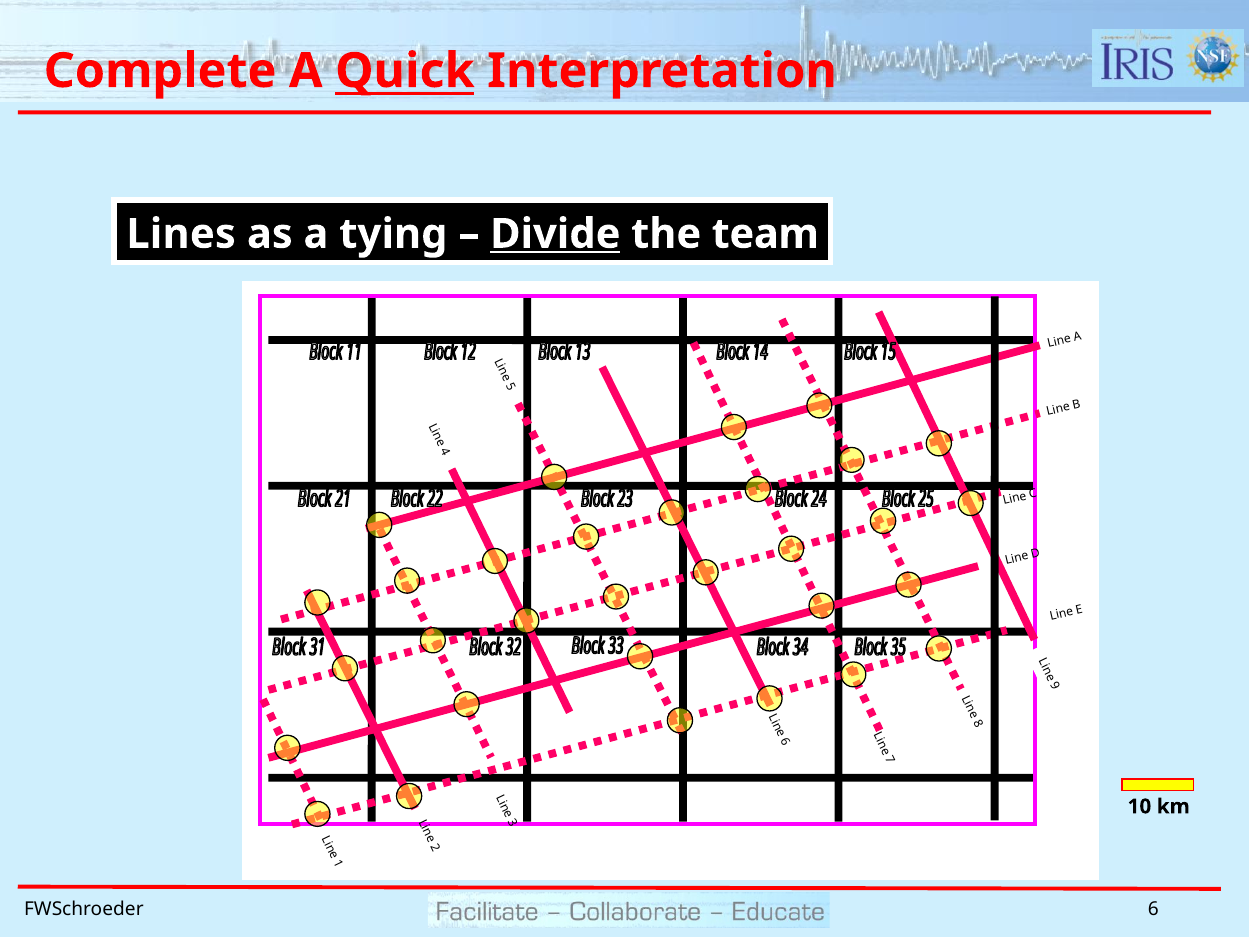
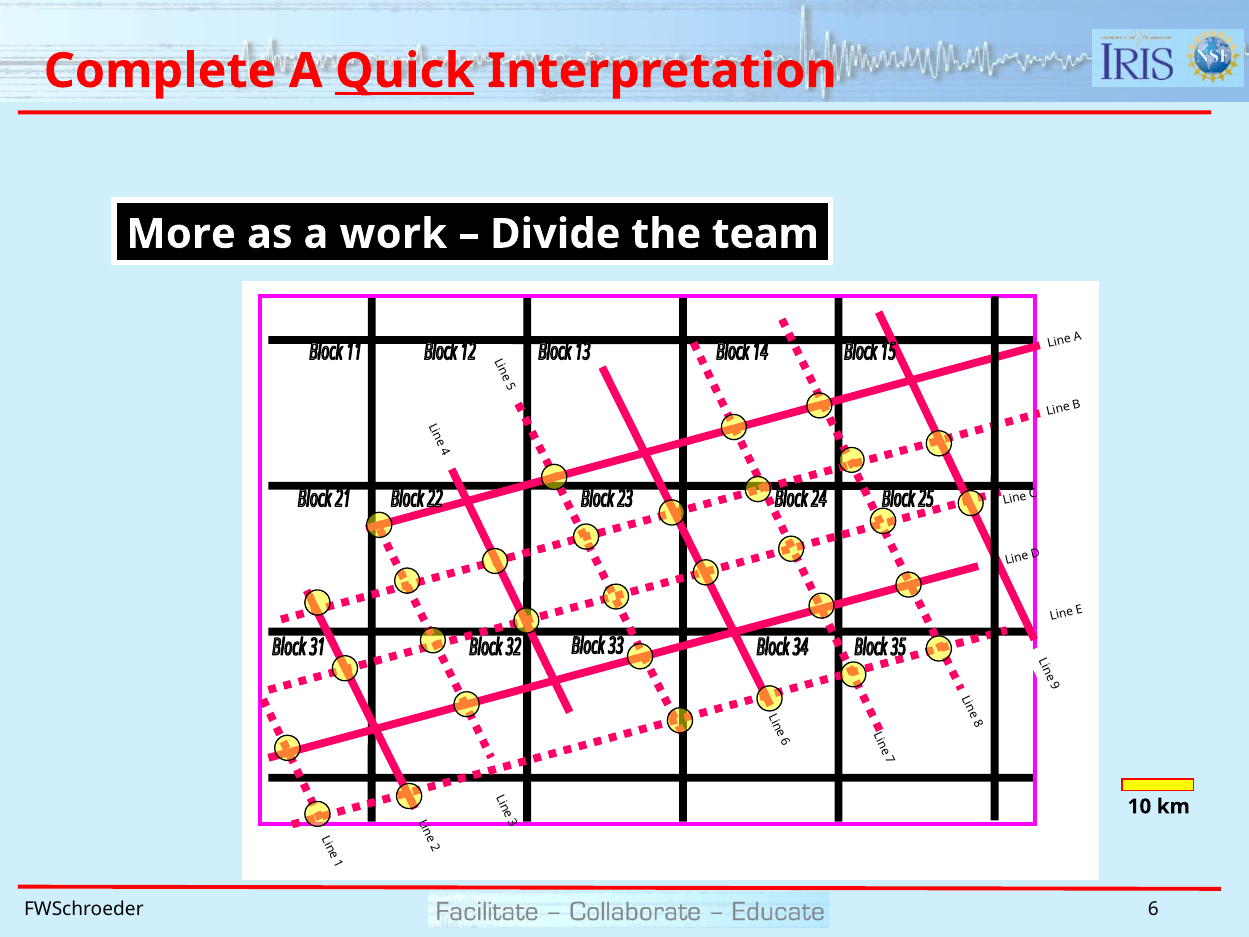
Lines: Lines -> More (181, 234)
tying: tying -> work (393, 234)
Divide underline: present -> none (555, 234)
